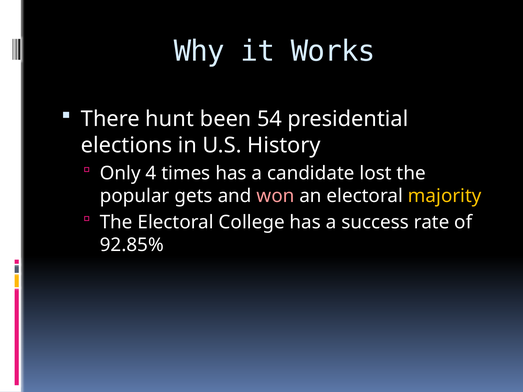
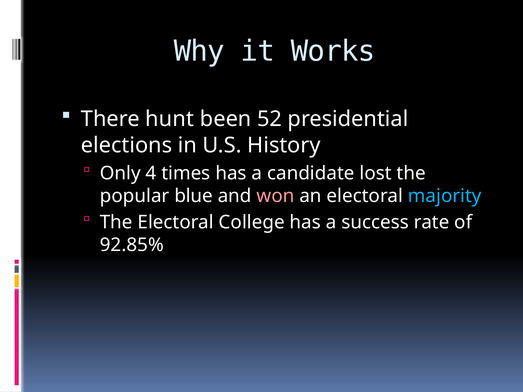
54: 54 -> 52 (269, 119)
gets: gets -> blue (194, 196)
majority colour: yellow -> light blue (445, 196)
